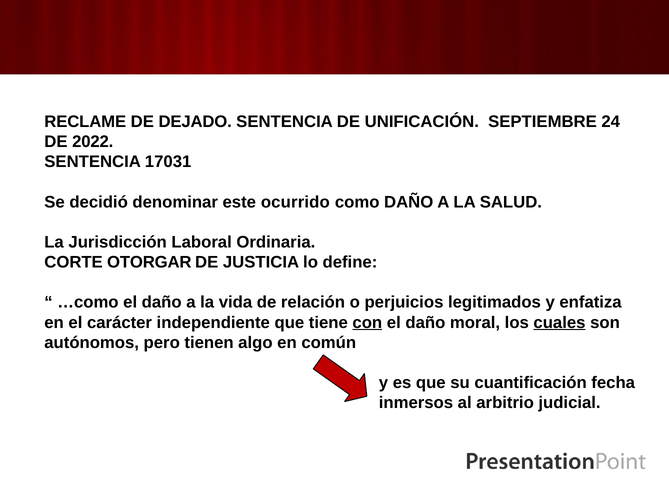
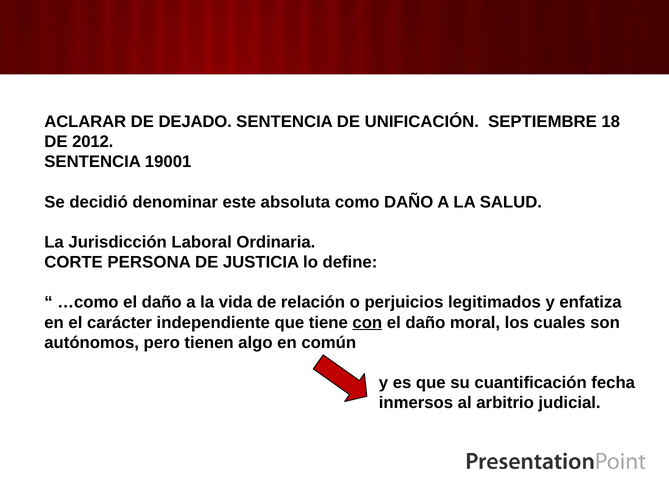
RECLAME: RECLAME -> ACLARAR (85, 122)
24: 24 -> 18 (611, 122)
2022: 2022 -> 2012 (93, 142)
17031: 17031 -> 19001 (168, 162)
ocurrido: ocurrido -> absoluta (295, 202)
OTORGAR: OTORGAR -> PERSONA (149, 262)
cuales underline: present -> none (559, 322)
